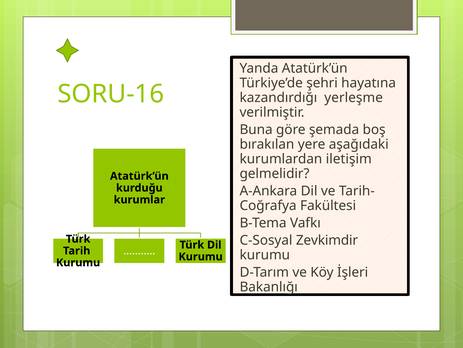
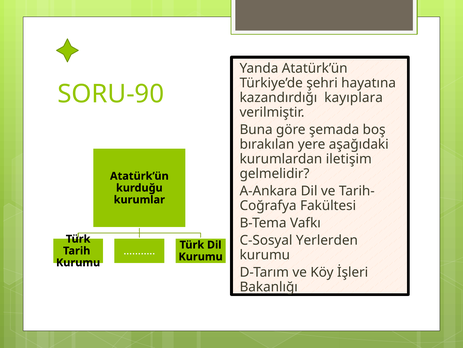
SORU-16: SORU-16 -> SORU-90 (111, 94)
yerleşme: yerleşme -> kayıplara (354, 97)
Zevkimdir: Zevkimdir -> Yerlerden (327, 240)
